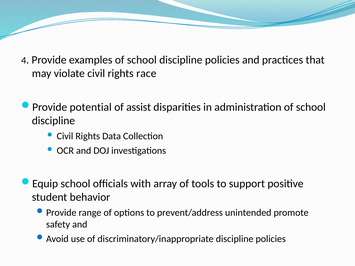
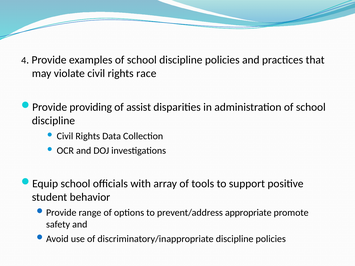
potential: potential -> providing (91, 107)
unintended: unintended -> appropriate (248, 213)
